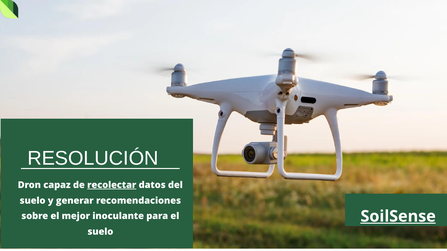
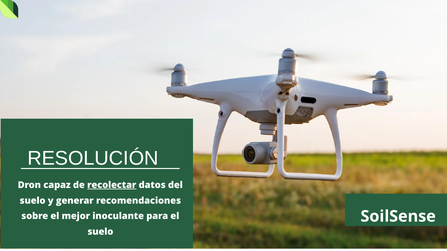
SoilSense underline: present -> none (398, 217)
